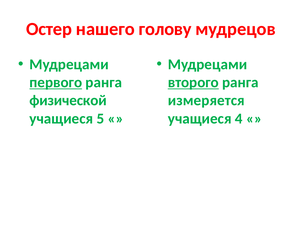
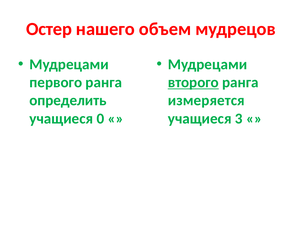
голову: голову -> объем (165, 29)
первого underline: present -> none (56, 83)
физической: физической -> определить (68, 101)
5: 5 -> 0 (100, 119)
4: 4 -> 3 (239, 119)
